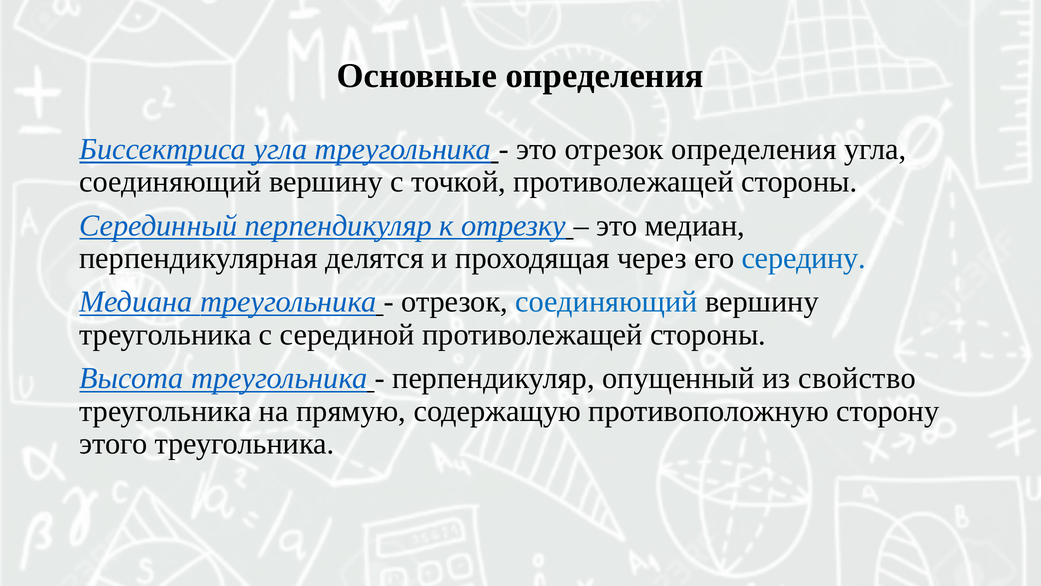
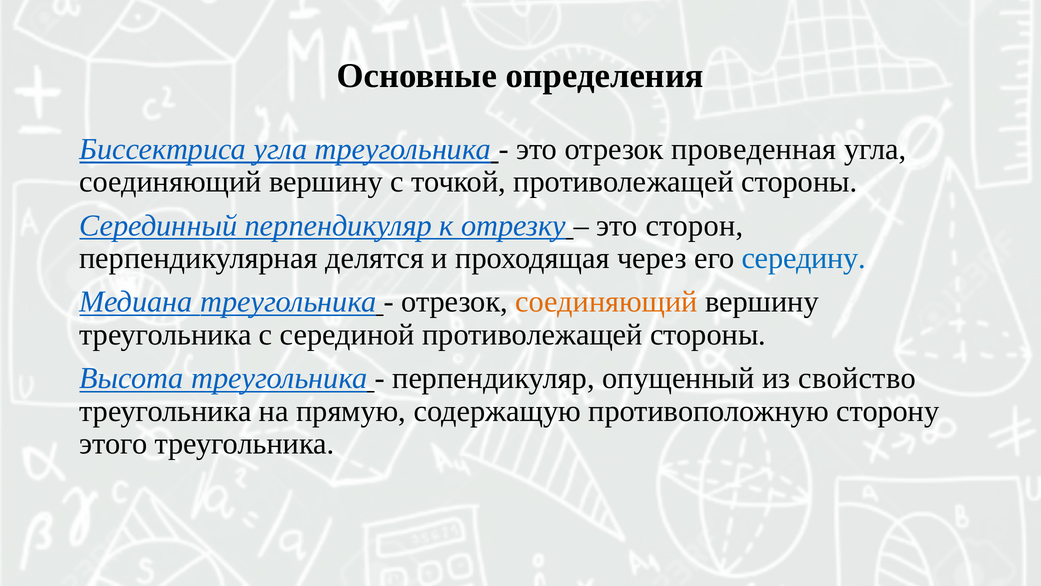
отрезок определения: определения -> проведенная (754, 149)
медиан: медиан -> сторон (694, 225)
соединяющий colour: blue -> orange (607, 302)
